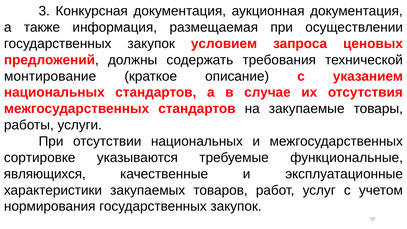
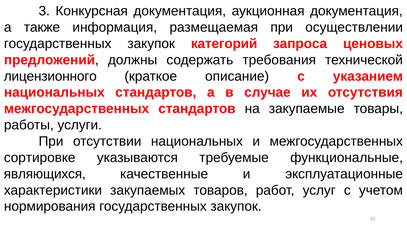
условием: условием -> категорий (224, 44)
монтирование: монтирование -> лицензионного (50, 76)
